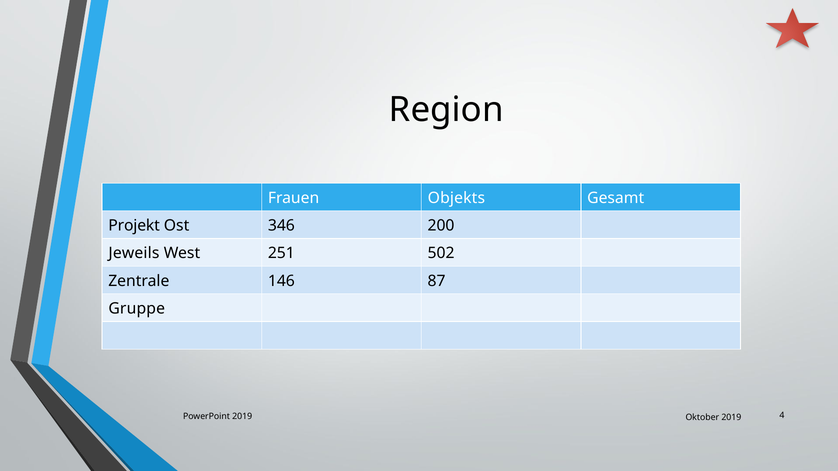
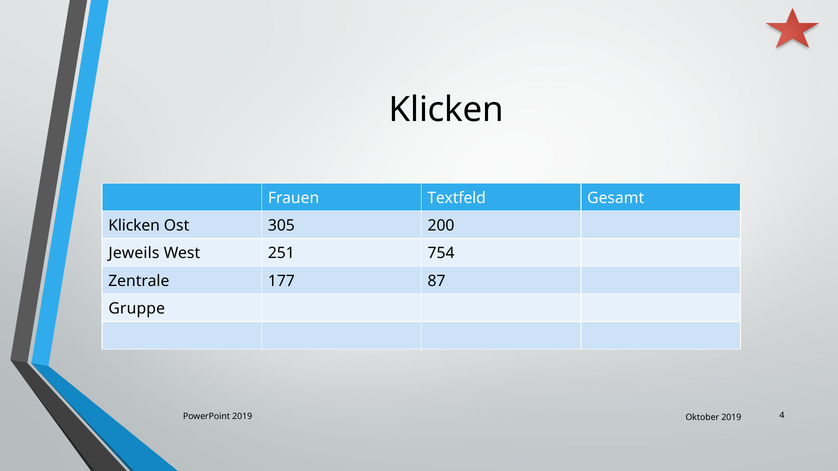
Region: Region -> Klicken (446, 110)
Objekts: Objekts -> Textfeld (457, 198)
Projekt: Projekt -> Klicken (134, 226)
346: 346 -> 305 (281, 226)
502: 502 -> 754 (441, 253)
146: 146 -> 177 (281, 281)
